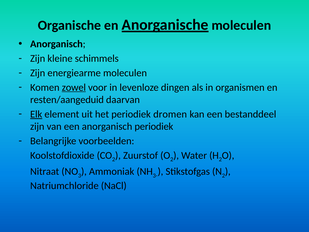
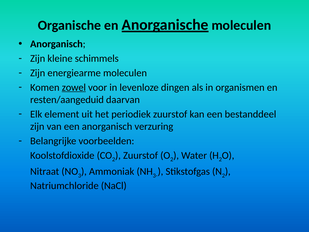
Elk underline: present -> none (36, 114)
periodiek dromen: dromen -> zuurstof (170, 114)
anorganisch periodiek: periodiek -> verzuring (154, 126)
